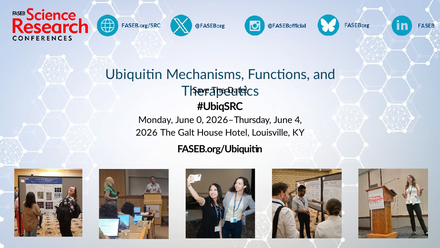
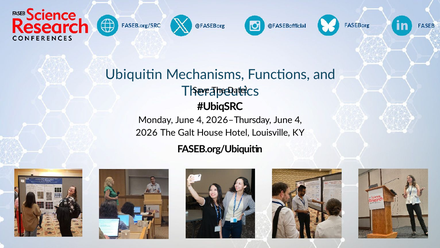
Monday June 0: 0 -> 4 (200, 120)
